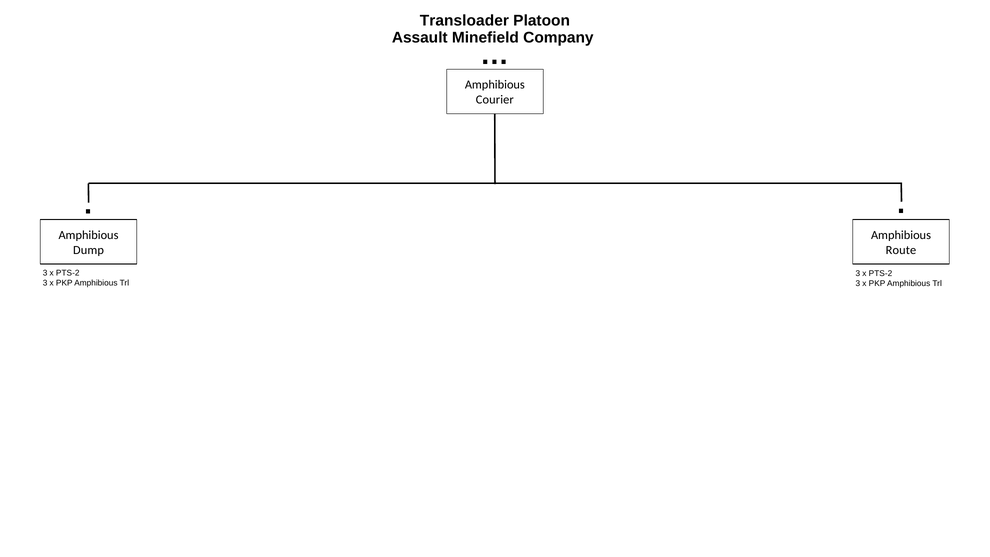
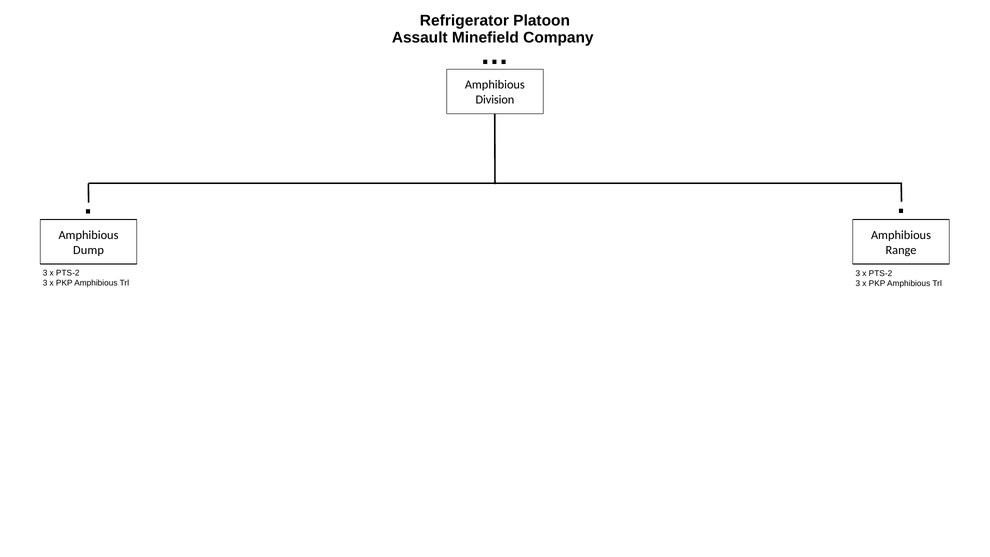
Transloader: Transloader -> Refrigerator (464, 21)
Courier: Courier -> Division (495, 100)
Route: Route -> Range (901, 250)
